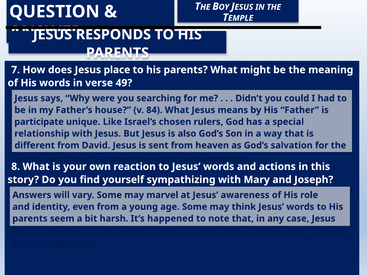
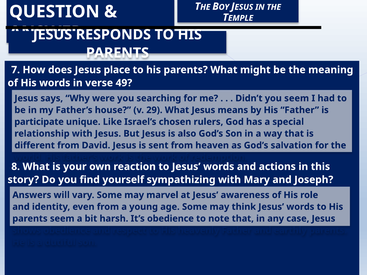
you could: could -> seem (297, 98)
84: 84 -> 29 (154, 110)
It’s happened: happened -> obedience (170, 219)
